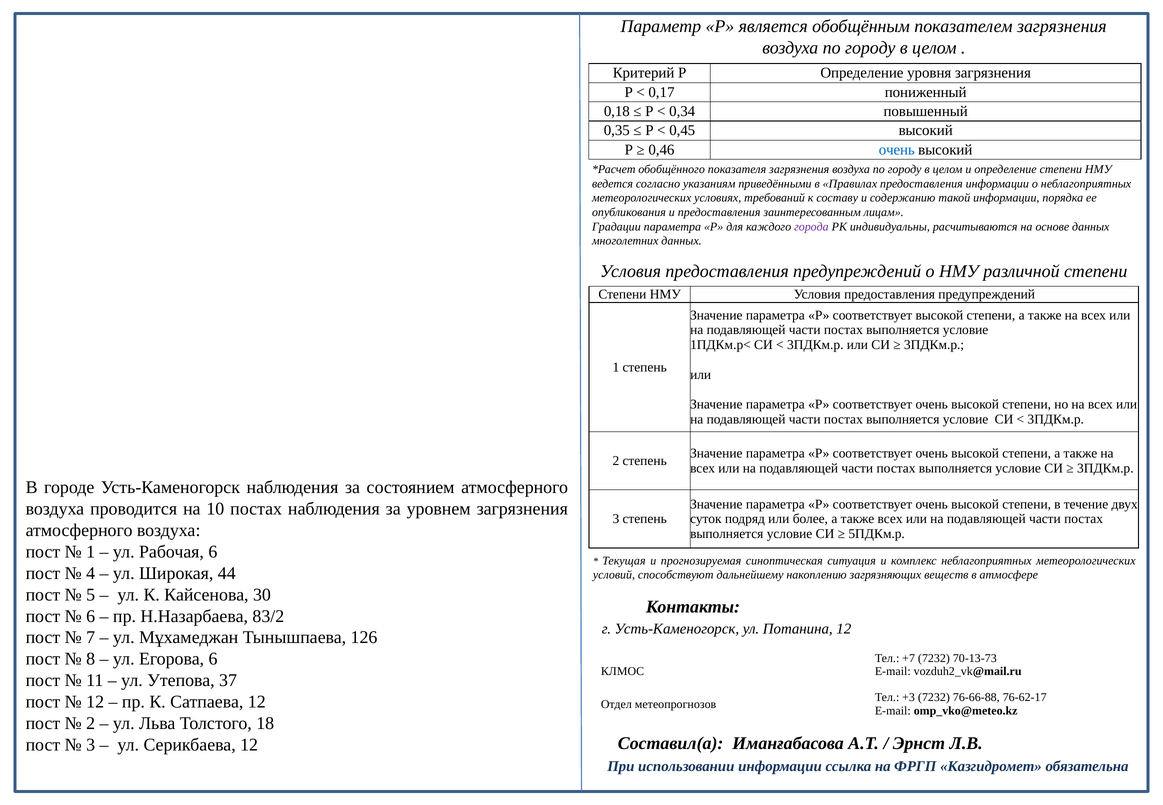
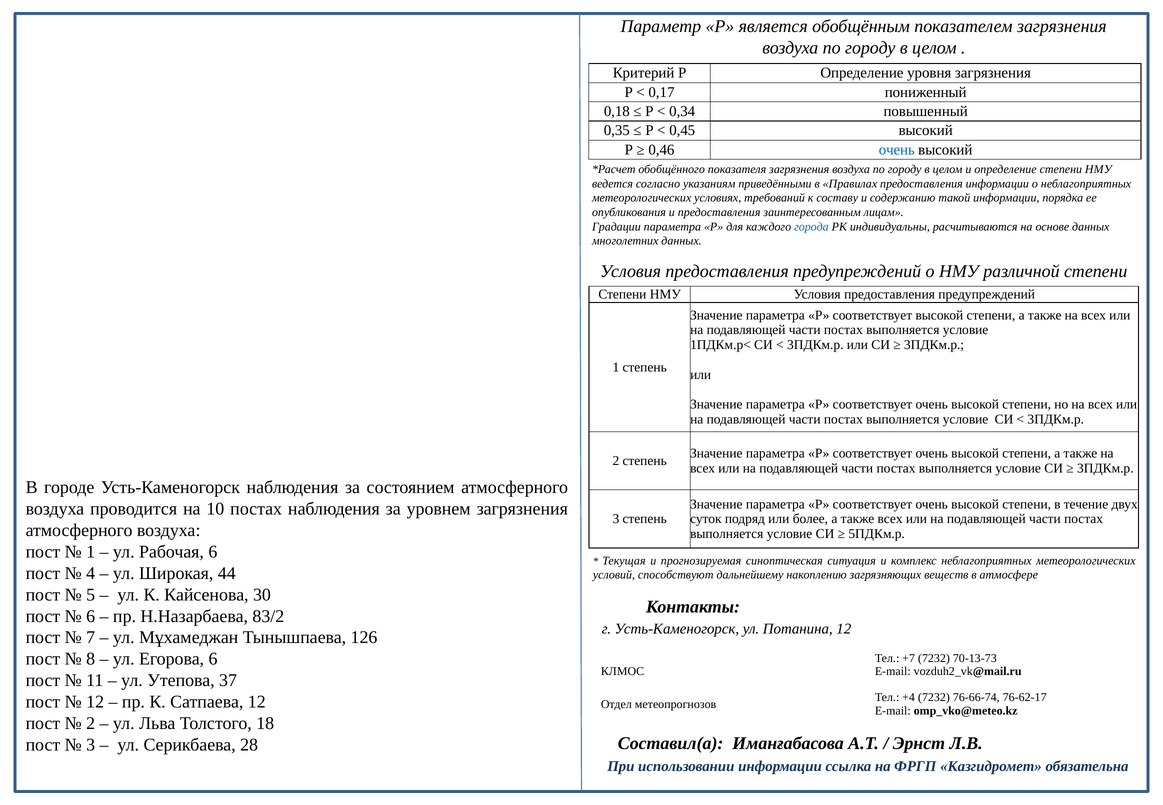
города colour: purple -> blue (811, 227)
+3: +3 -> +4 (909, 698)
76-66-88: 76-66-88 -> 76-66-74 (976, 698)
Серикбаева 12: 12 -> 28 (249, 745)
